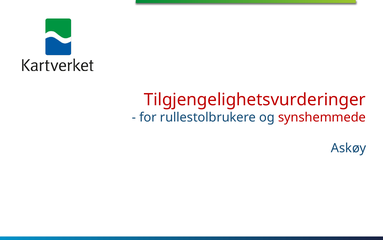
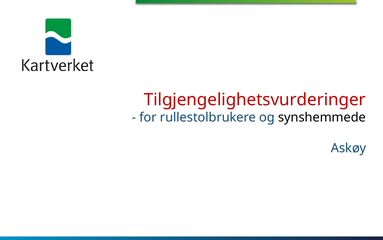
synshemmede colour: red -> black (322, 117)
